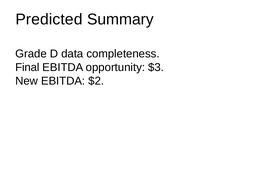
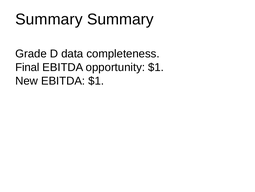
Predicted: Predicted -> Summary (49, 19)
opportunity $3: $3 -> $1 (156, 67)
EBITDA $2: $2 -> $1 (96, 81)
